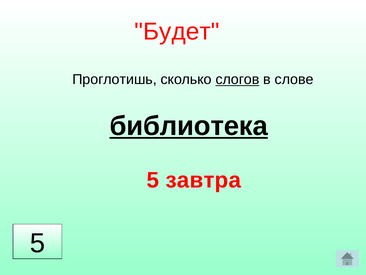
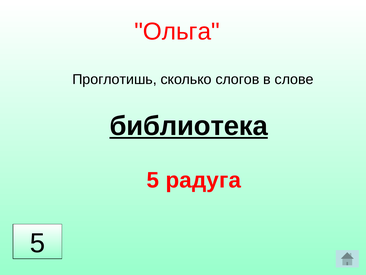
Будет: Будет -> Ольга (177, 31)
слогов underline: present -> none (237, 79)
завтра: завтра -> радуга (203, 180)
